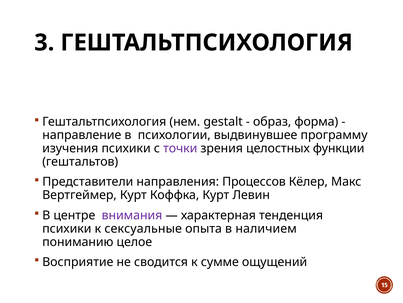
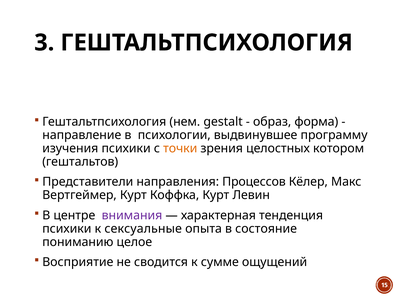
точки colour: purple -> orange (180, 148)
функции: функции -> котором (339, 148)
наличием: наличием -> состояние (266, 228)
